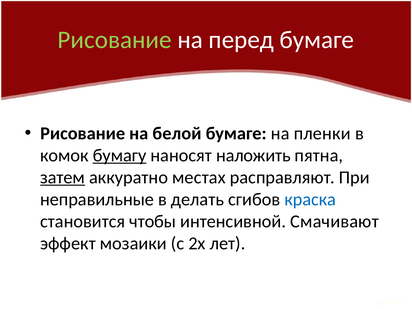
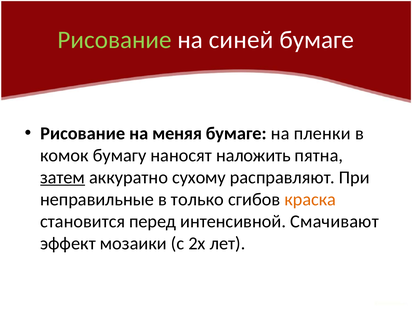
перед: перед -> синей (241, 40)
белой: белой -> меняя (177, 133)
бумагу underline: present -> none (120, 155)
местах: местах -> сухому (199, 177)
делать: делать -> только (197, 199)
краска colour: blue -> orange (310, 199)
чтобы: чтобы -> перед (153, 221)
